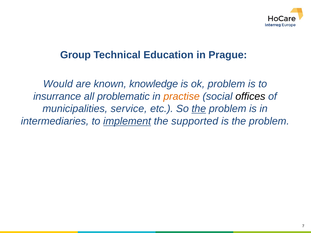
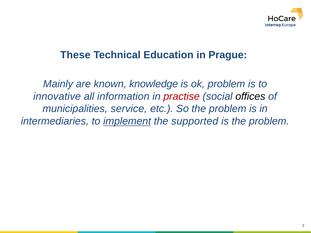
Group: Group -> These (75, 55)
Would: Would -> Mainly (58, 84)
insurrance: insurrance -> innovative (57, 97)
problematic: problematic -> information (123, 97)
practise colour: orange -> red (182, 97)
the underline: present -> none (199, 109)
